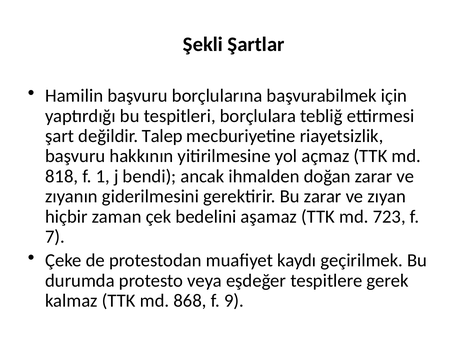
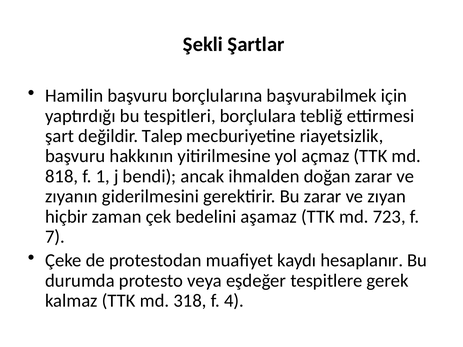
geçirilmek: geçirilmek -> hesaplanır (362, 261)
868: 868 -> 318 (190, 301)
9: 9 -> 4 (234, 301)
